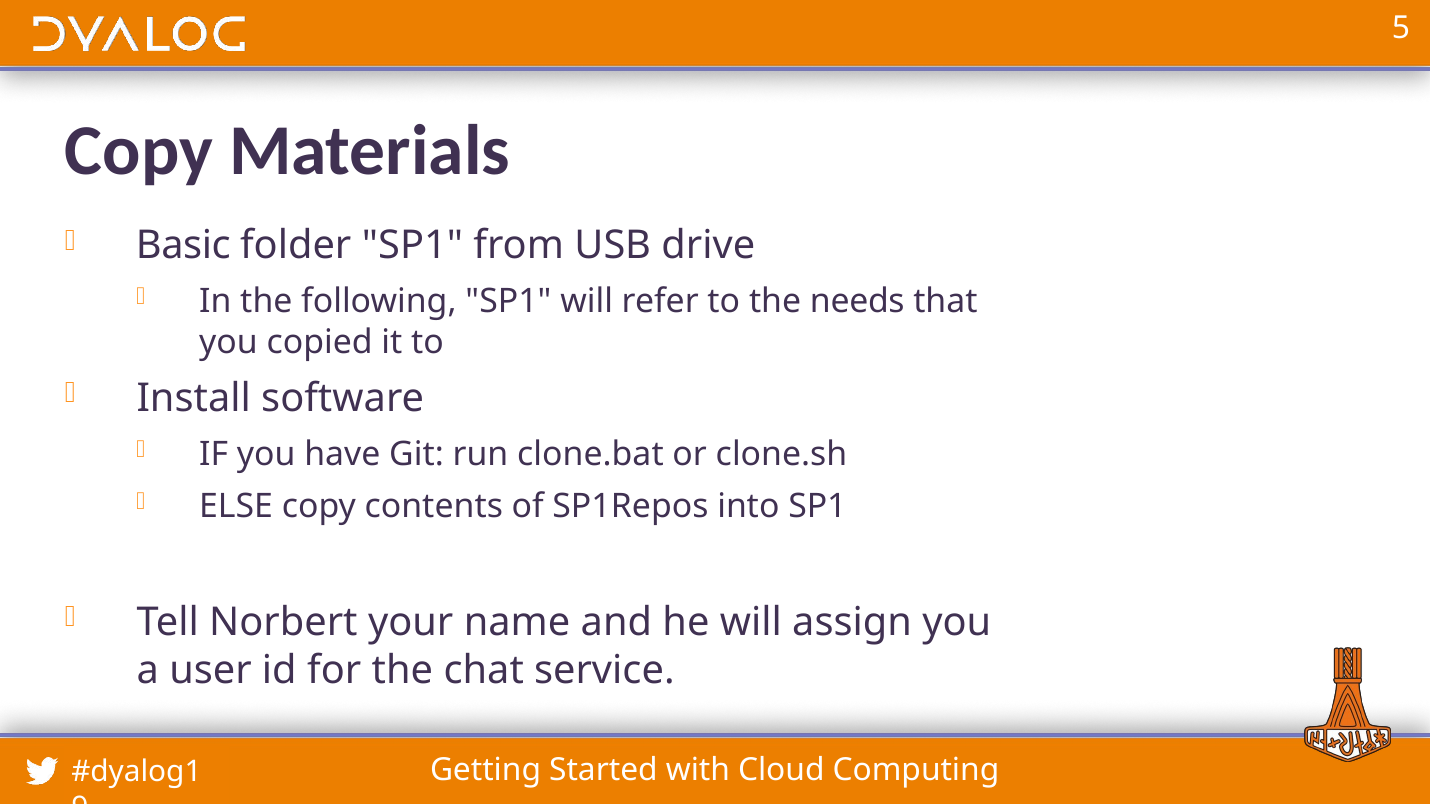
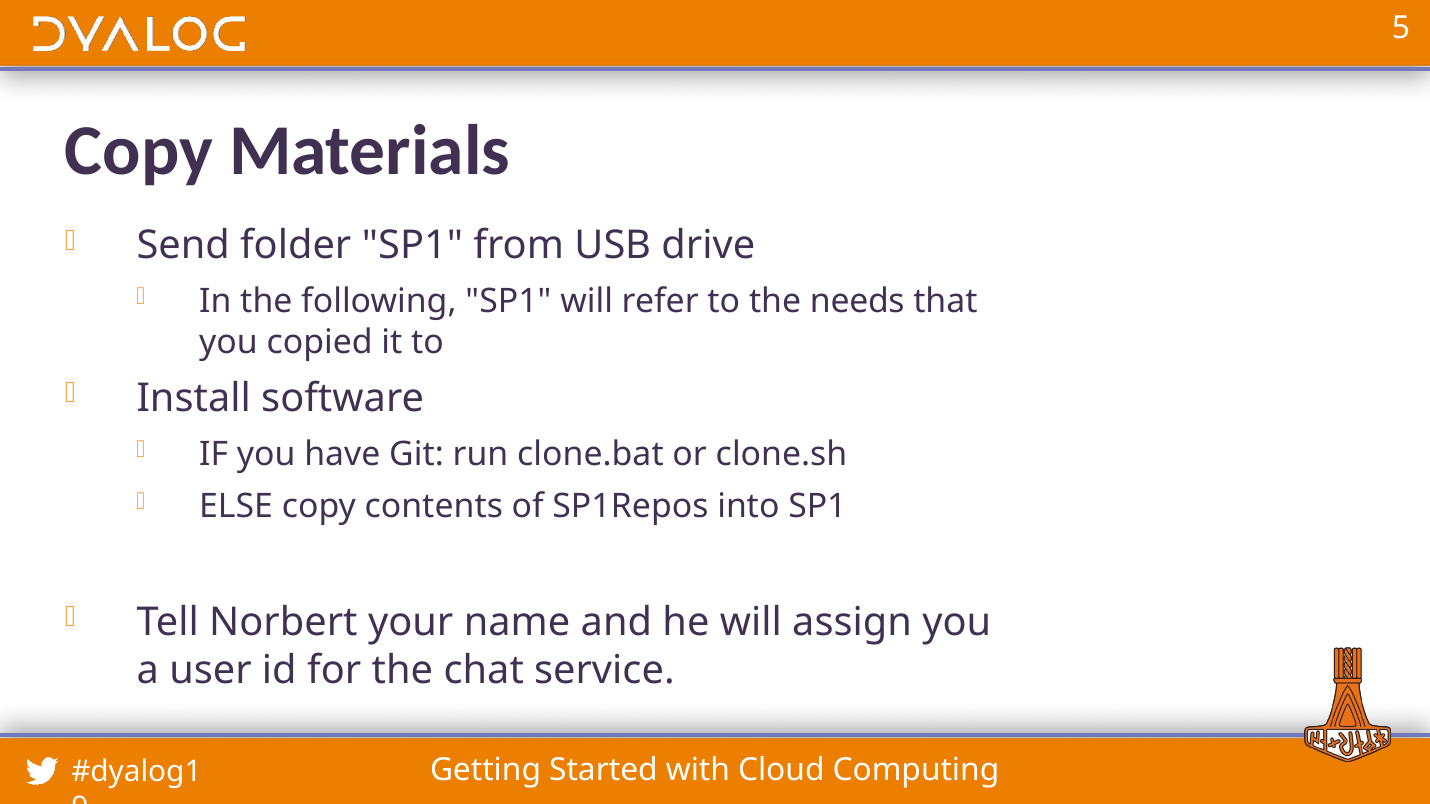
Basic: Basic -> Send (183, 246)
